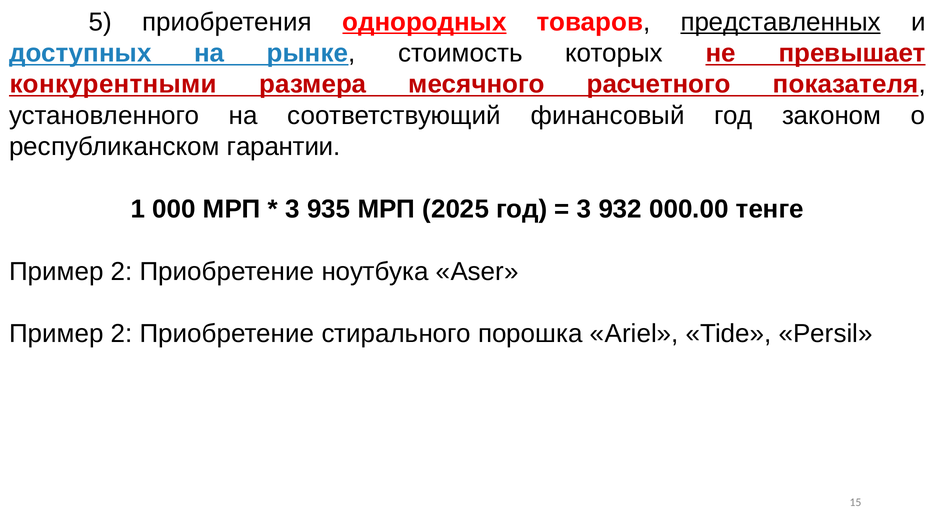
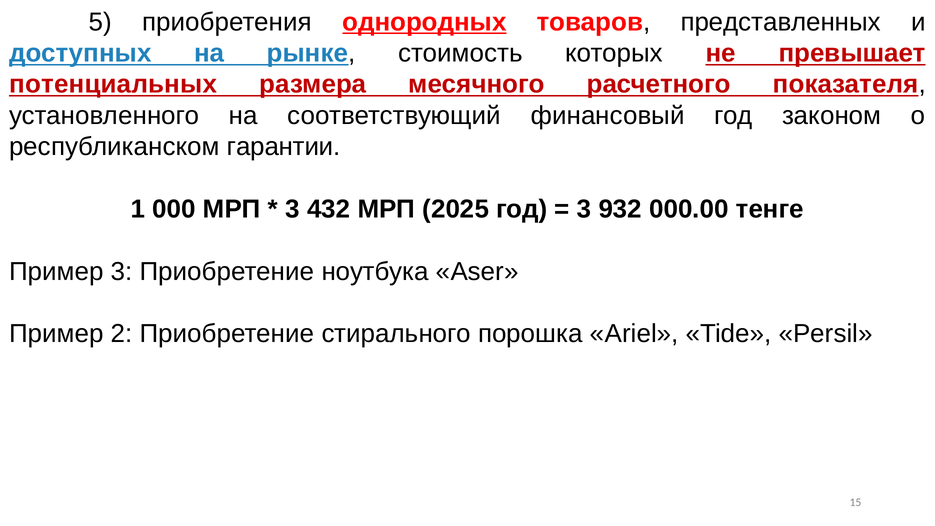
представленных underline: present -> none (781, 22)
конкурентными: конкурентными -> потенциальных (113, 84)
935: 935 -> 432 (329, 209)
2: 2 -> 3 (122, 271)
